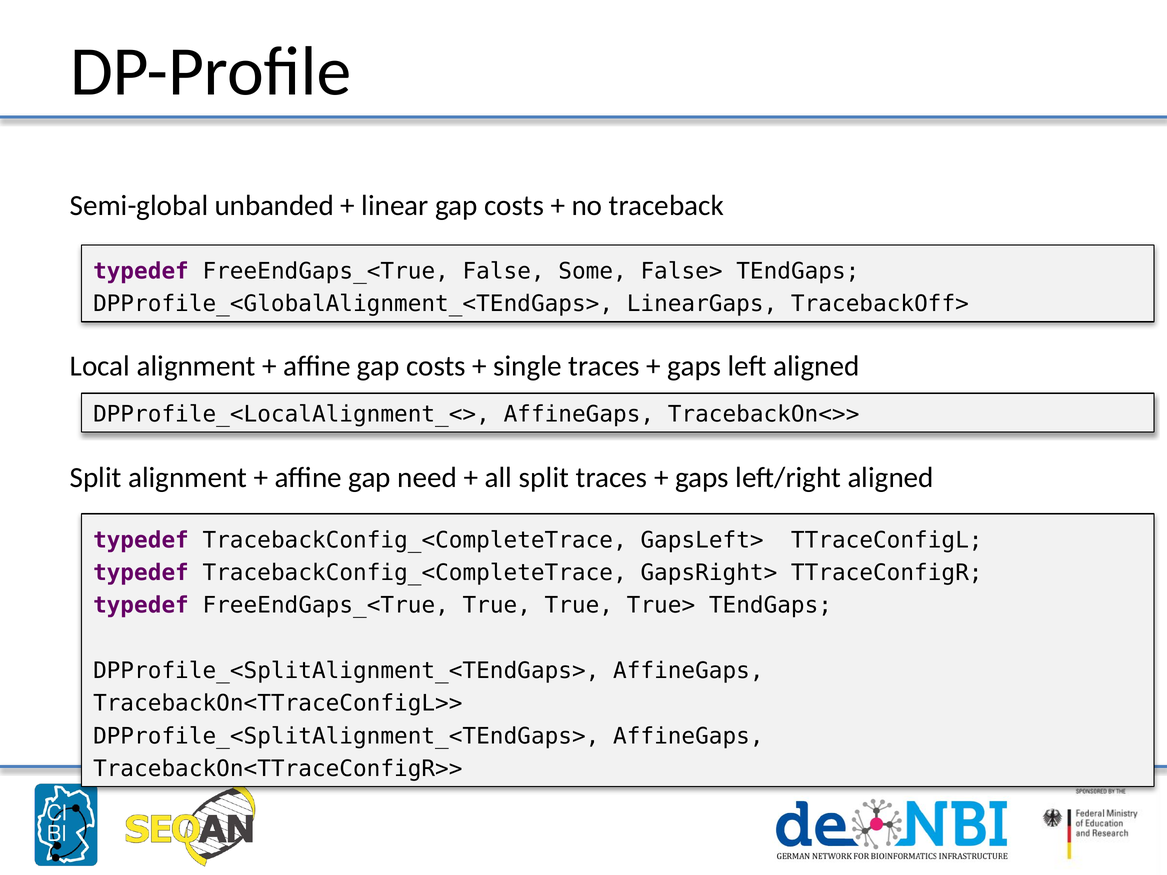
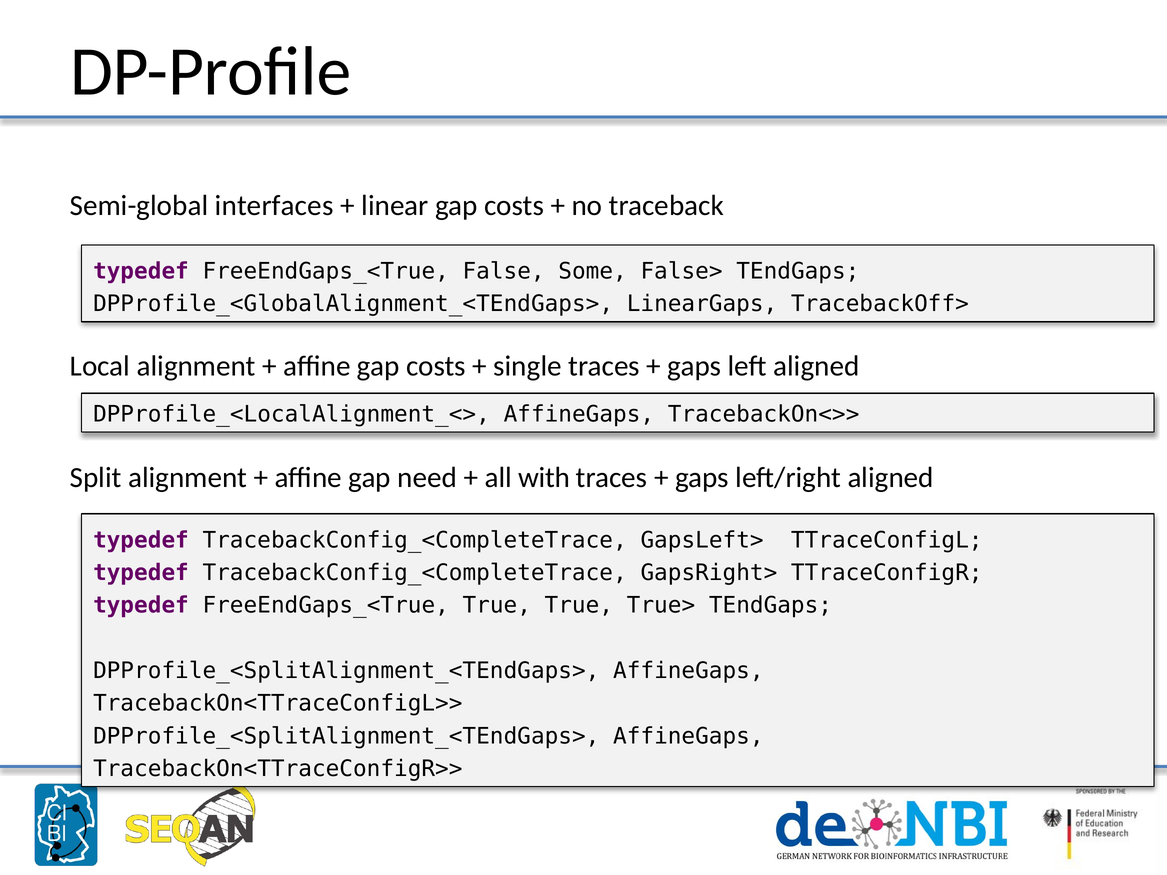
unbanded: unbanded -> interfaces (274, 205)
all split: split -> with (544, 478)
